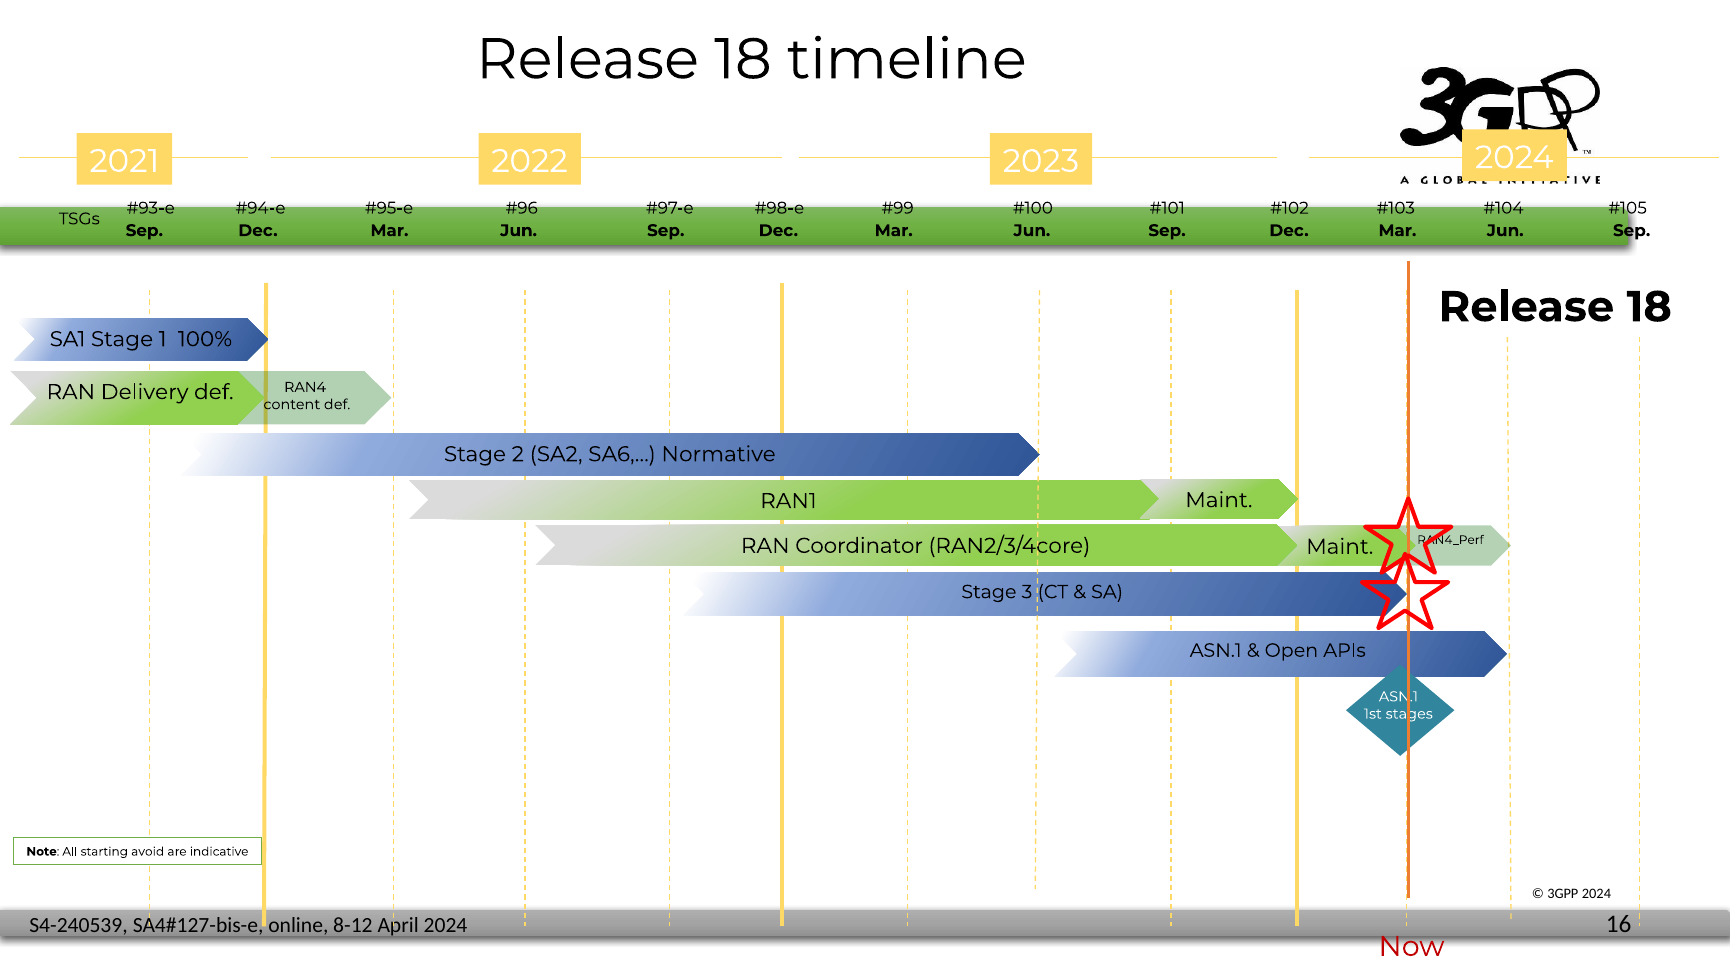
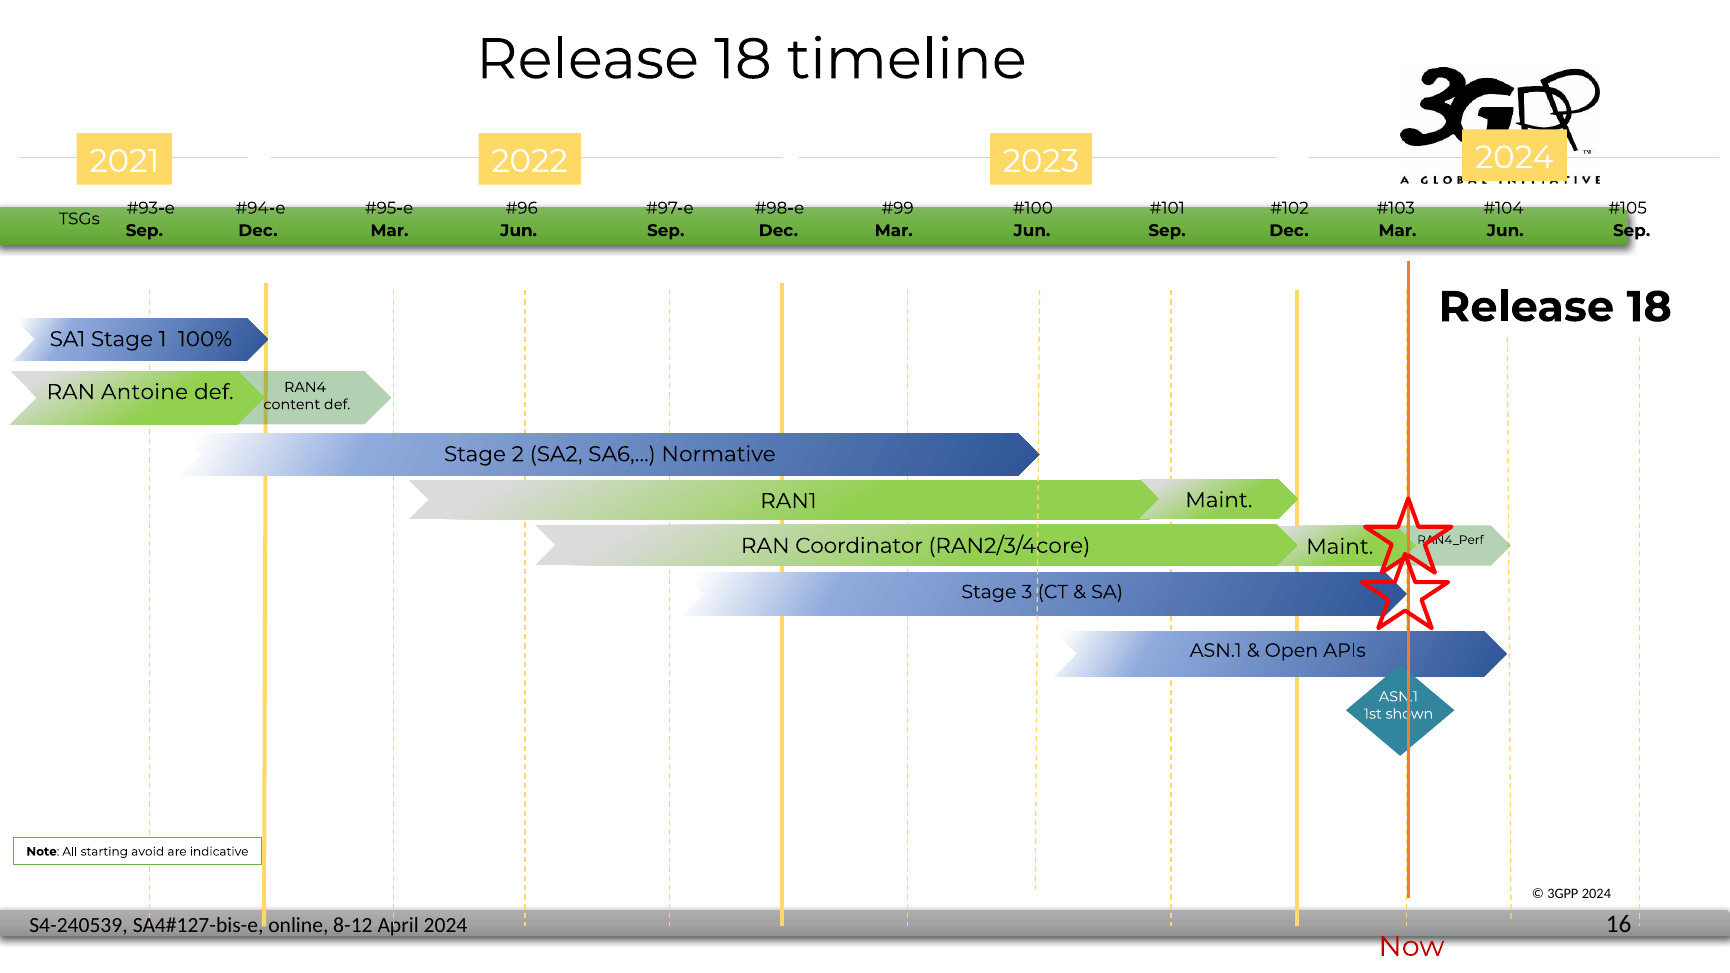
Delivery: Delivery -> Antoine (145, 392)
stages: stages -> shown (1409, 714)
